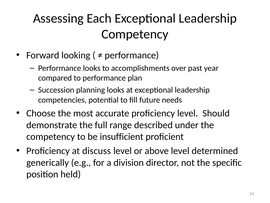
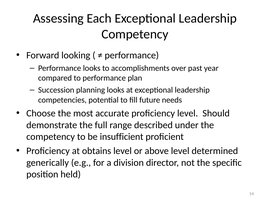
discuss: discuss -> obtains (97, 151)
